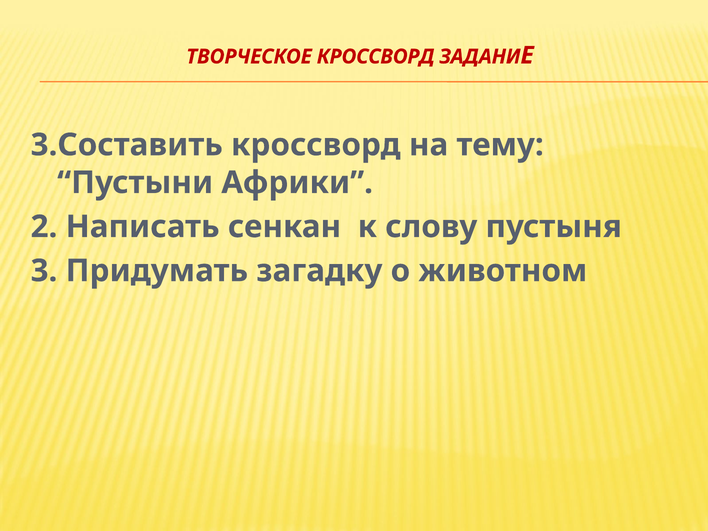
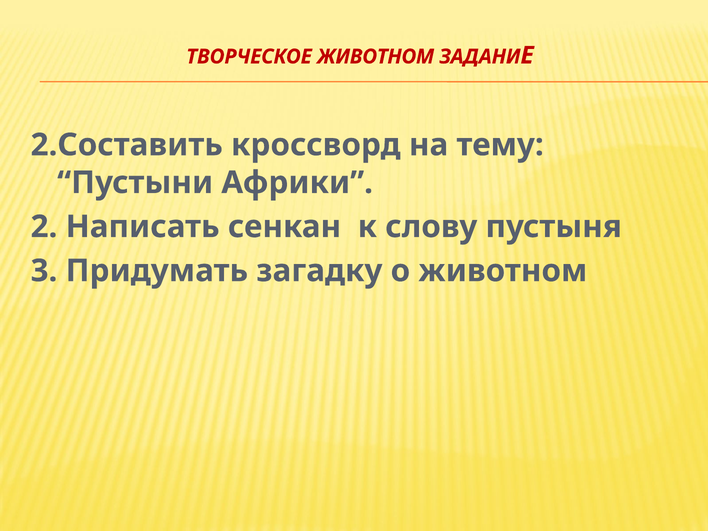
ТВОРЧЕСКОЕ КРОССВОРД: КРОССВОРД -> ЖИВОТНОМ (375, 57)
3.Составить: 3.Составить -> 2.Составить (127, 145)
